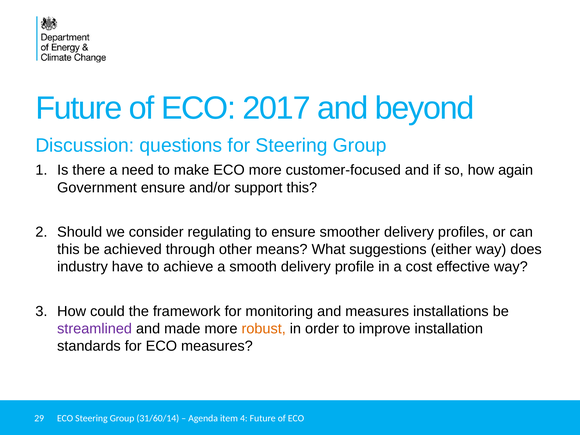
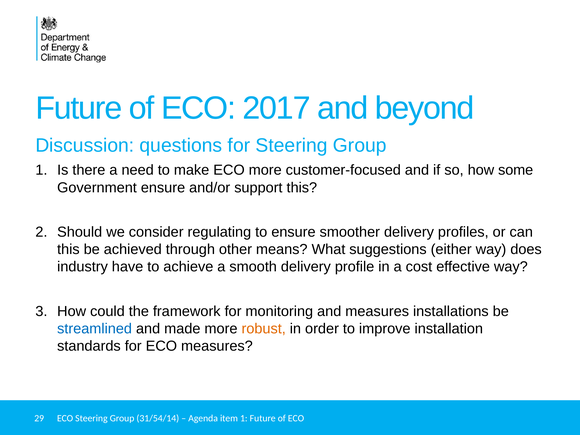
again: again -> some (516, 170)
streamlined colour: purple -> blue (95, 329)
31/60/14: 31/60/14 -> 31/54/14 (158, 418)
item 4: 4 -> 1 (244, 418)
